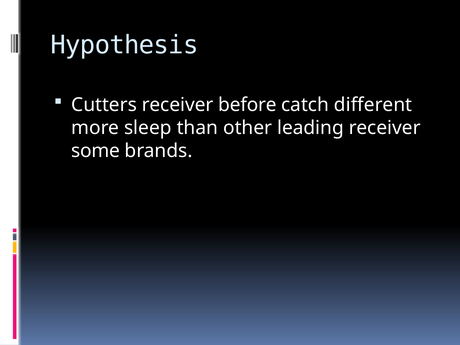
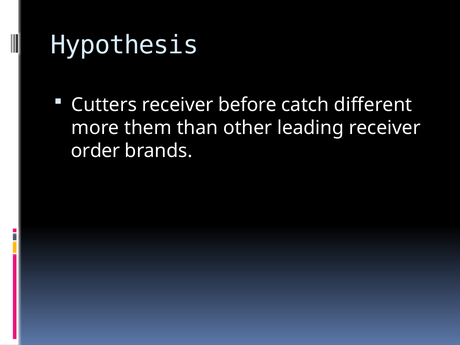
sleep: sleep -> them (148, 128)
some: some -> order (96, 151)
